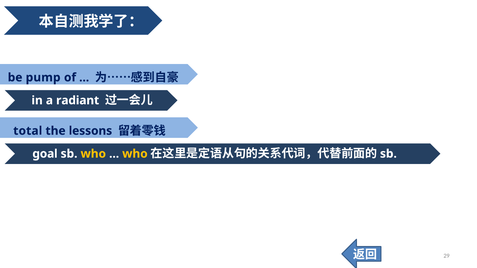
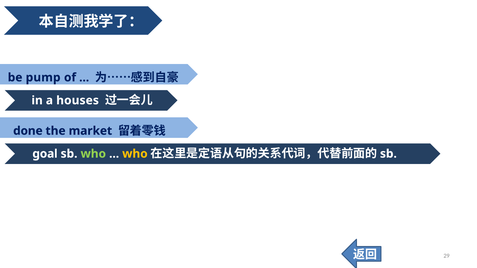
radiant: radiant -> houses (78, 100)
total: total -> done (28, 131)
lessons: lessons -> market (90, 131)
who colour: yellow -> light green (93, 154)
